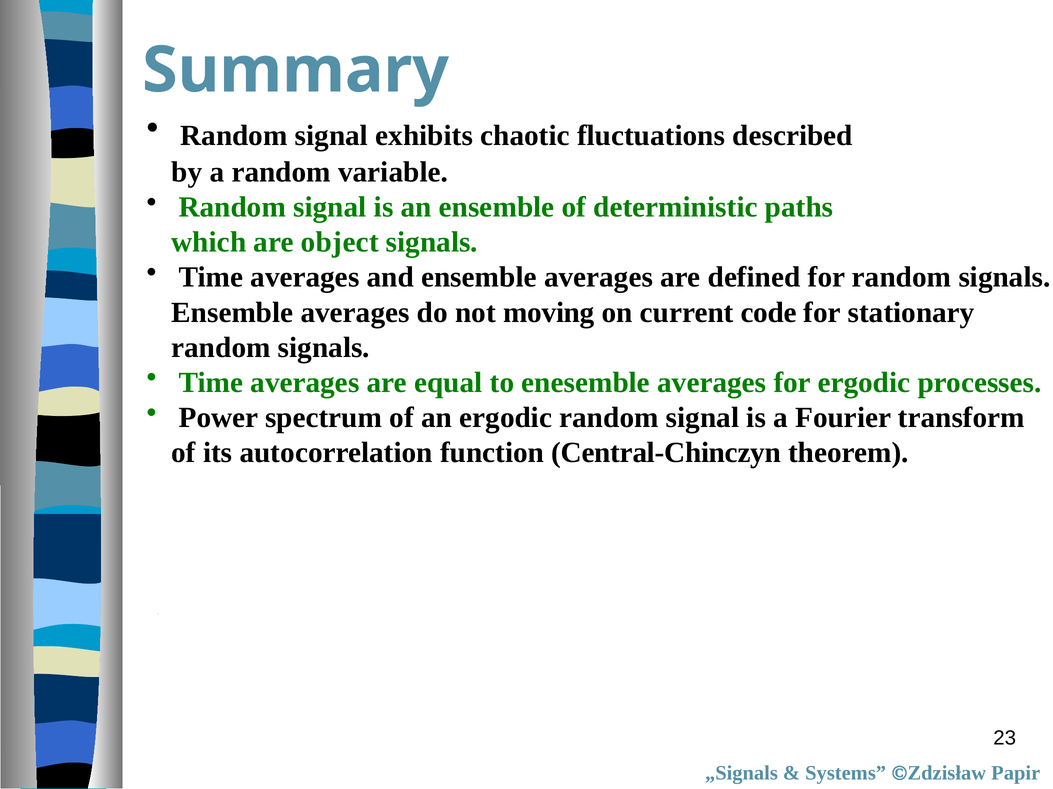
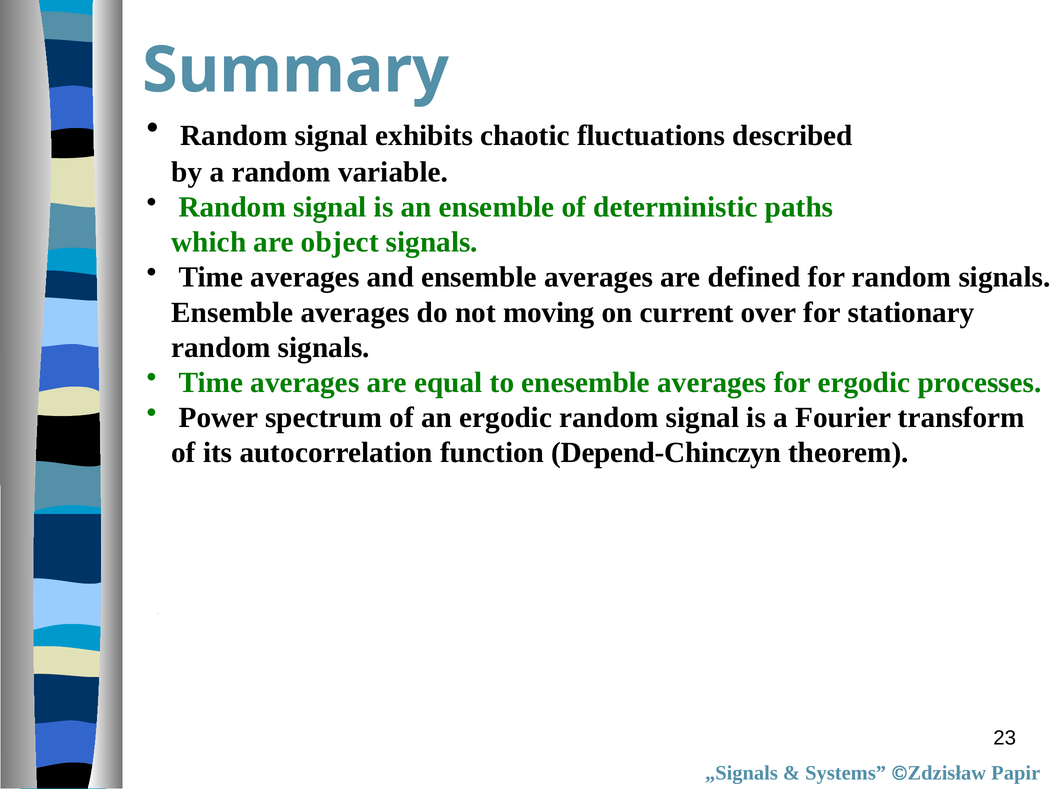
code: code -> over (768, 313)
Central-Chinczyn: Central-Chinczyn -> Depend-Chinczyn (666, 453)
